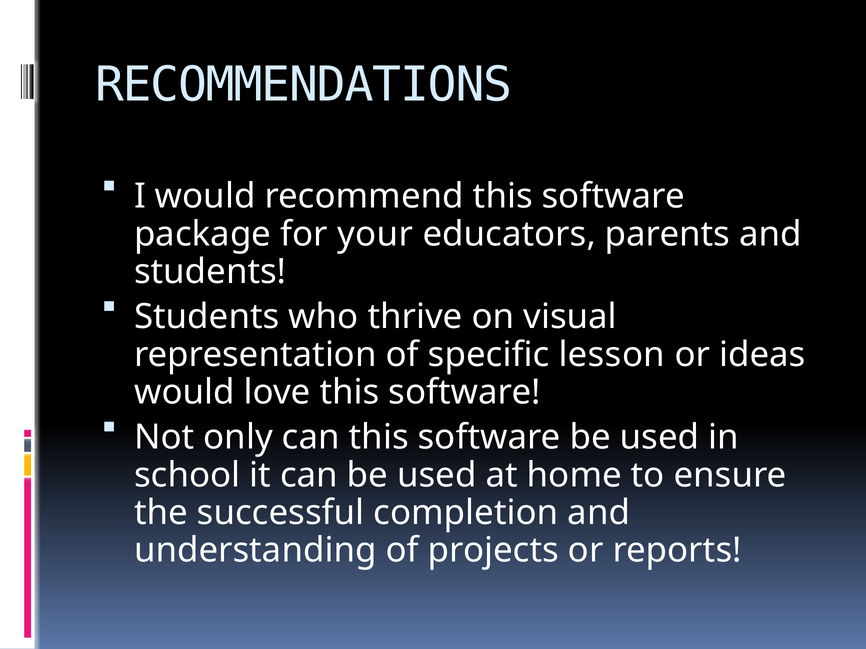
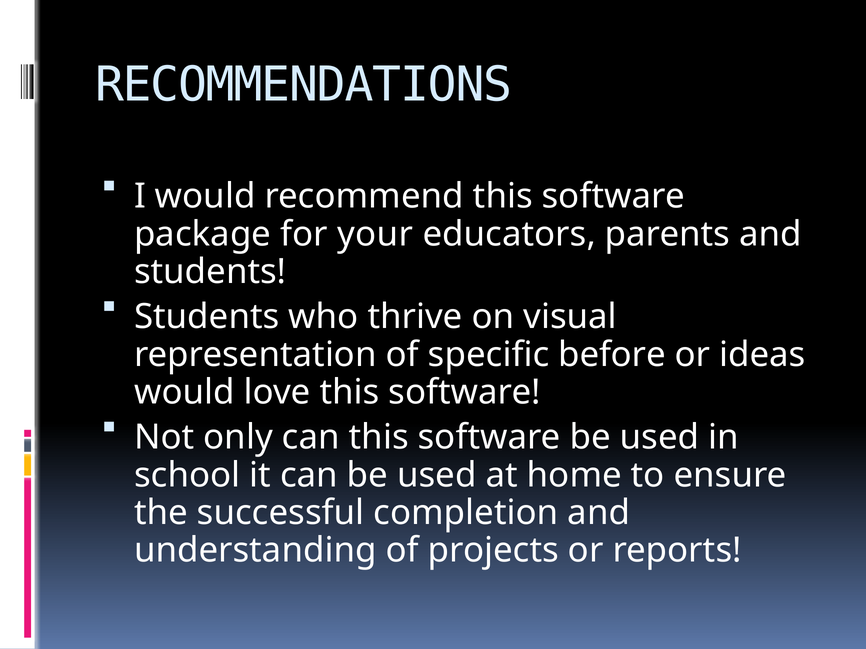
lesson: lesson -> before (612, 355)
